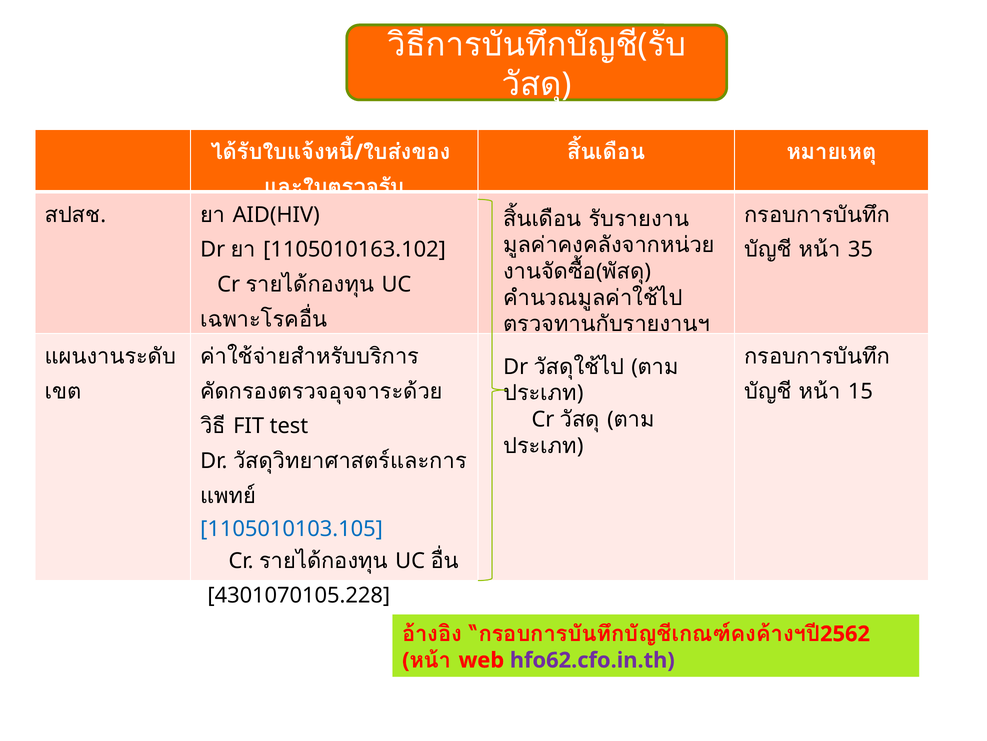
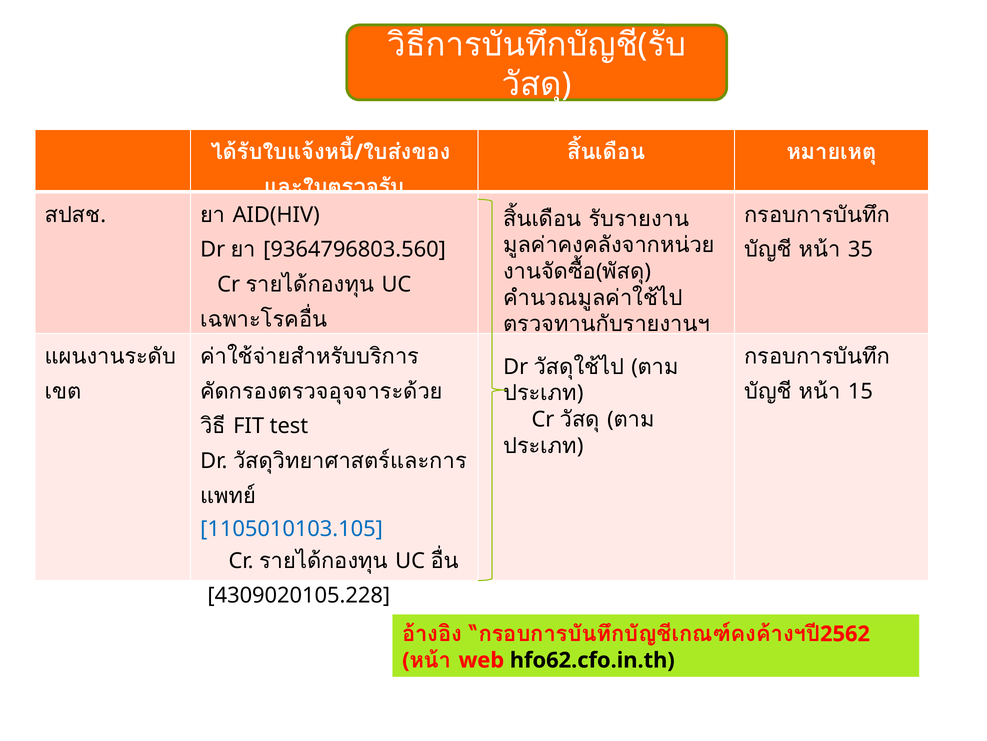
1105010163.102: 1105010163.102 -> 9364796803.560 (355, 249)
4301070105.228: 4301070105.228 -> 4309020105.228 (299, 595)
hfo62.cfo.in.th colour: purple -> black (592, 660)
